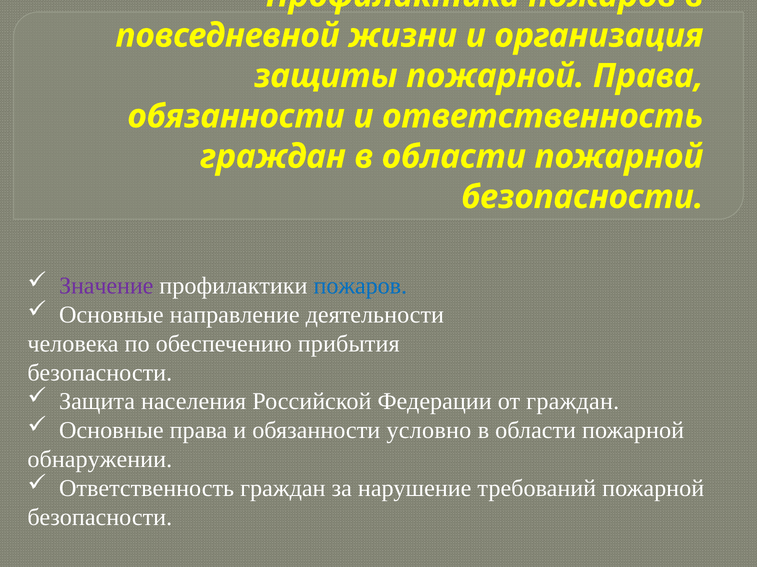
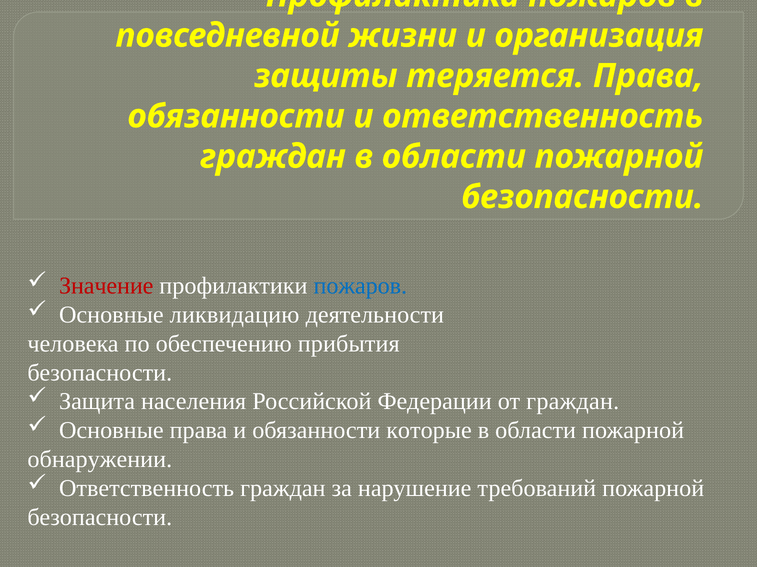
защиты пожарной: пожарной -> теряется (495, 76)
Значение colour: purple -> red (106, 286)
направление: направление -> ликвидацию (235, 315)
условно: условно -> которые (429, 431)
